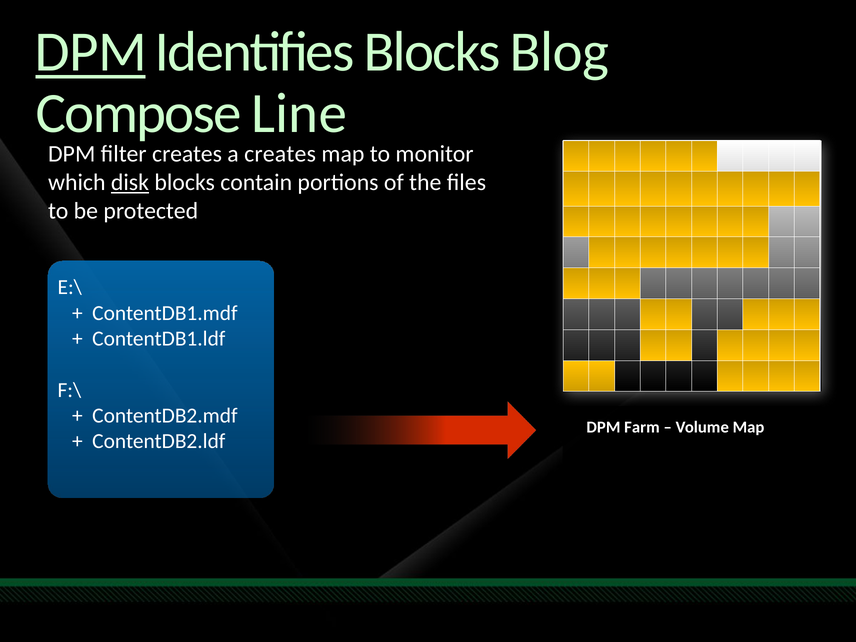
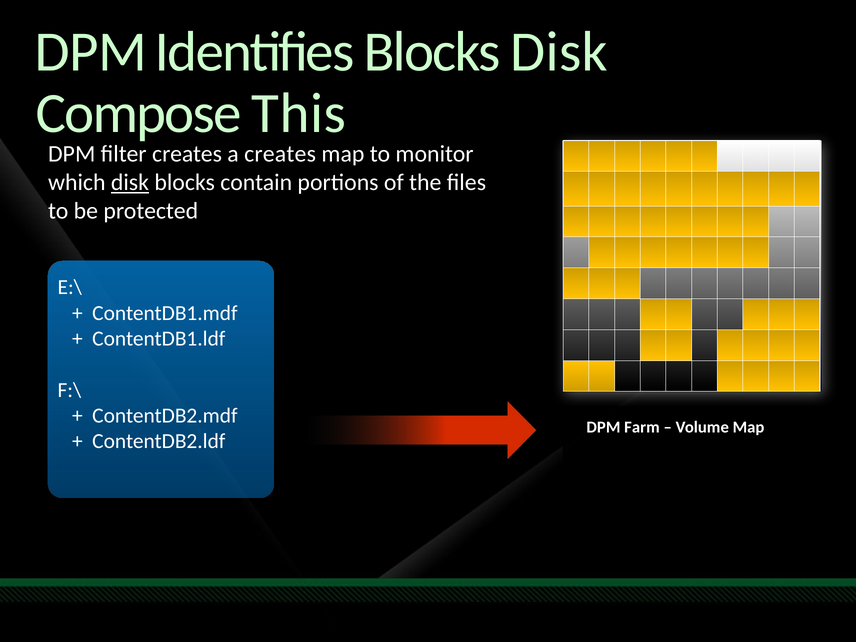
DPM underline: present -> none (91, 52)
Blocks Blog: Blog -> Disk (559, 52)
Line: Line -> This (299, 114)
